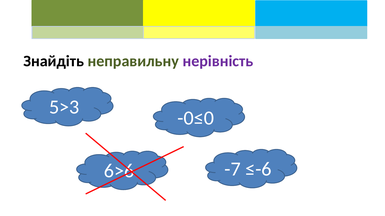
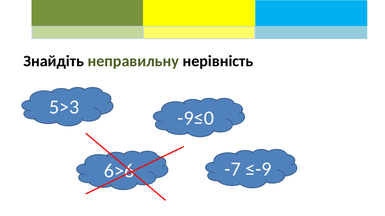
нерівність colour: purple -> black (218, 61)
-0≤0: -0≤0 -> -9≤0 (196, 118)
≤-6: ≤-6 -> ≤-9 (258, 169)
